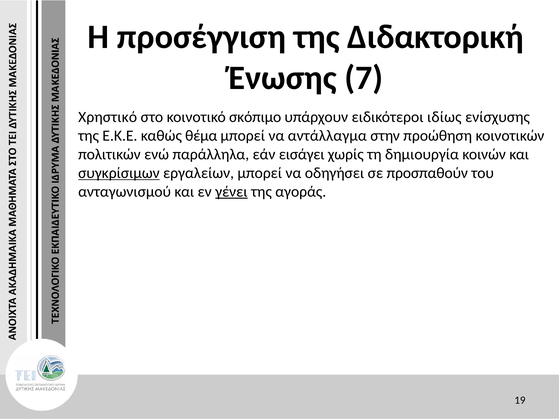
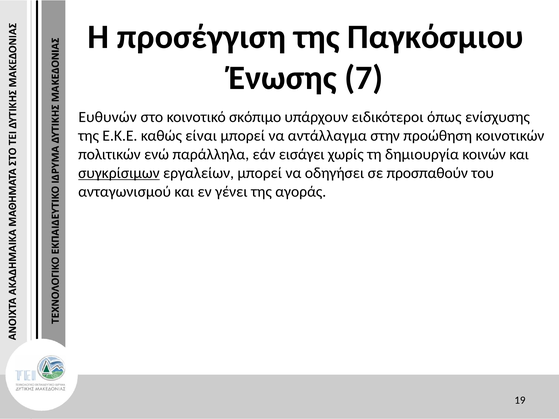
Διδακτορική: Διδακτορική -> Παγκόσμιου (436, 37)
Χρηστικό: Χρηστικό -> Ευθυνών (108, 117)
ιδίως: ιδίως -> όπως (444, 117)
θέμα: θέμα -> είναι (201, 136)
γένει underline: present -> none (231, 192)
